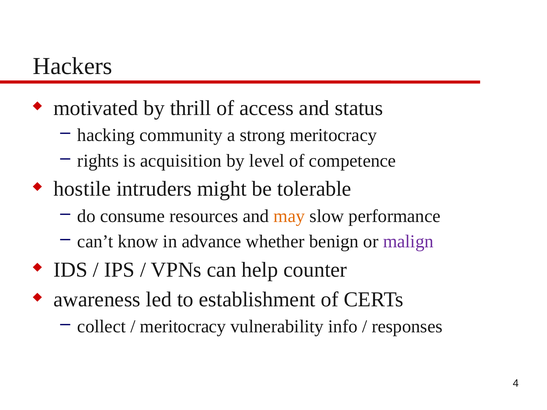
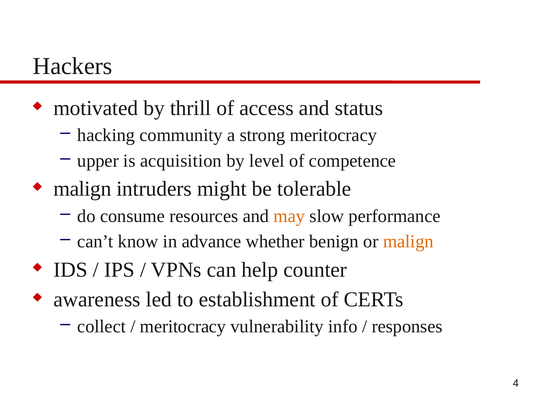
rights: rights -> upper (98, 161)
hostile: hostile -> malign (82, 189)
malign colour: purple -> orange (408, 242)
